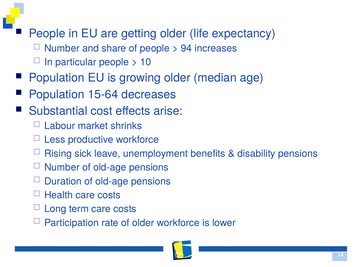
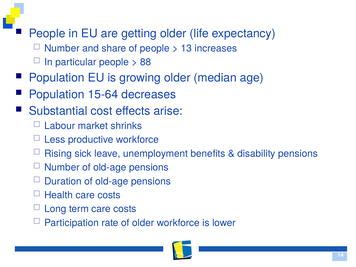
94: 94 -> 13 (186, 48)
10: 10 -> 88 (146, 62)
